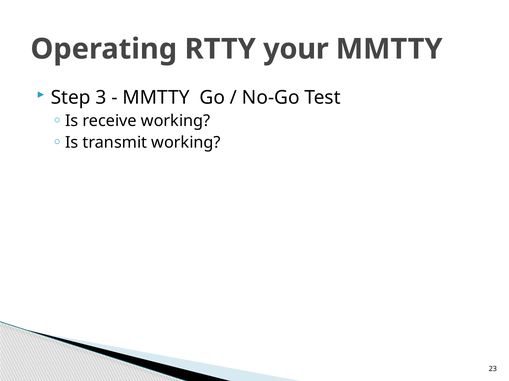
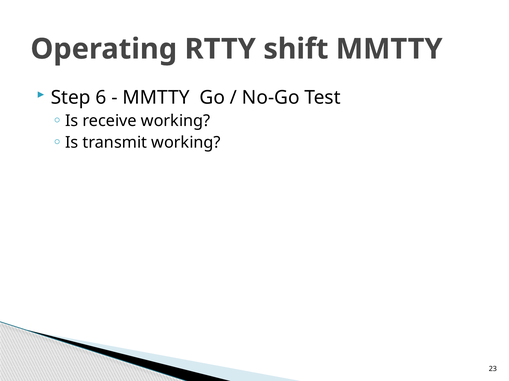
your: your -> shift (296, 49)
3: 3 -> 6 (101, 98)
